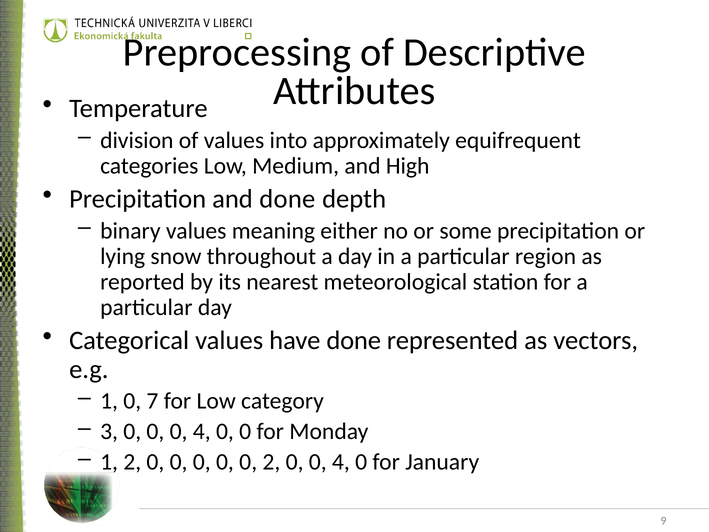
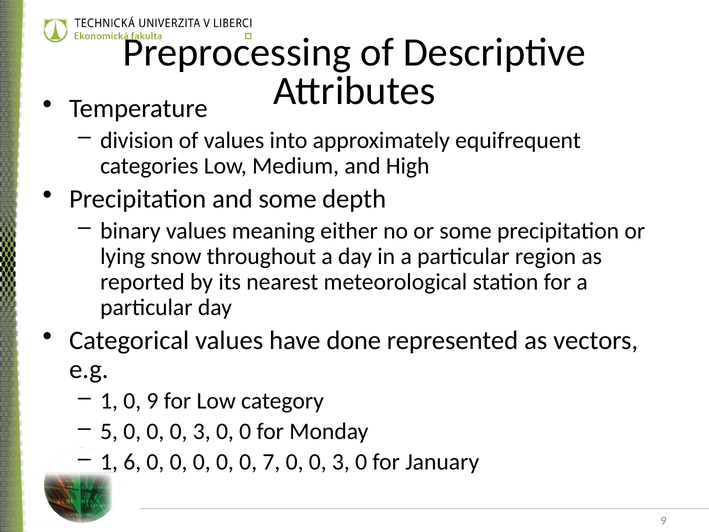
and done: done -> some (288, 199)
0 7: 7 -> 9 (152, 401)
3: 3 -> 5 (109, 431)
0 0 0 4: 4 -> 3 (202, 431)
1 2: 2 -> 6 (132, 462)
0 2: 2 -> 7 (271, 462)
4: 4 -> 3 (341, 462)
